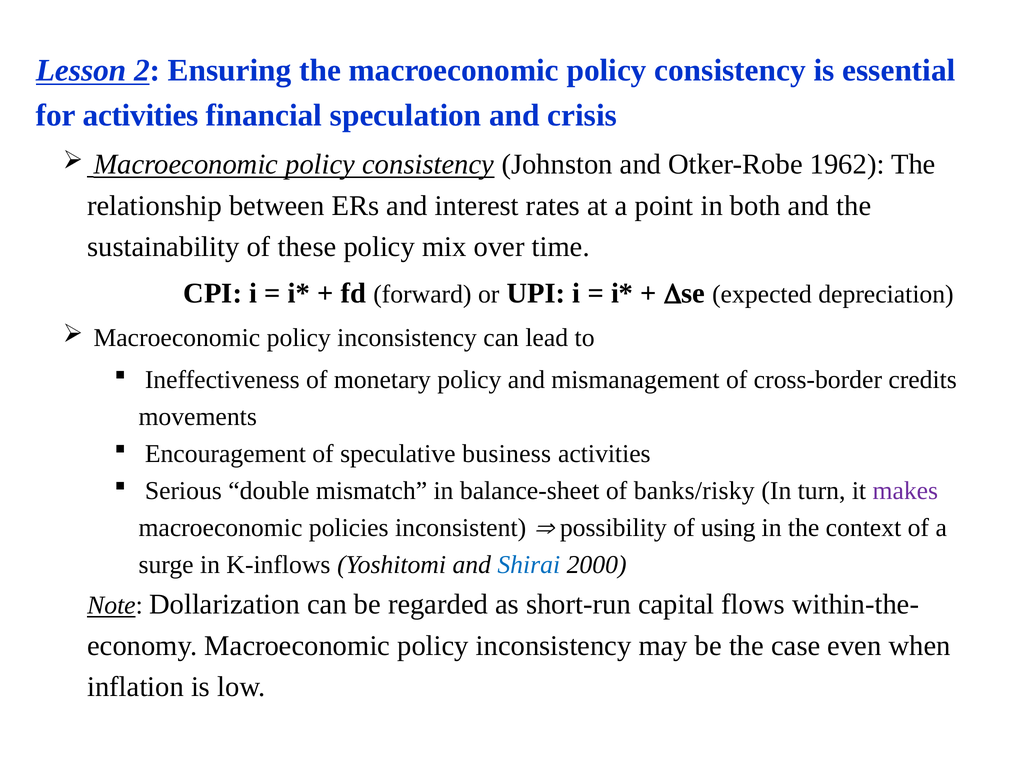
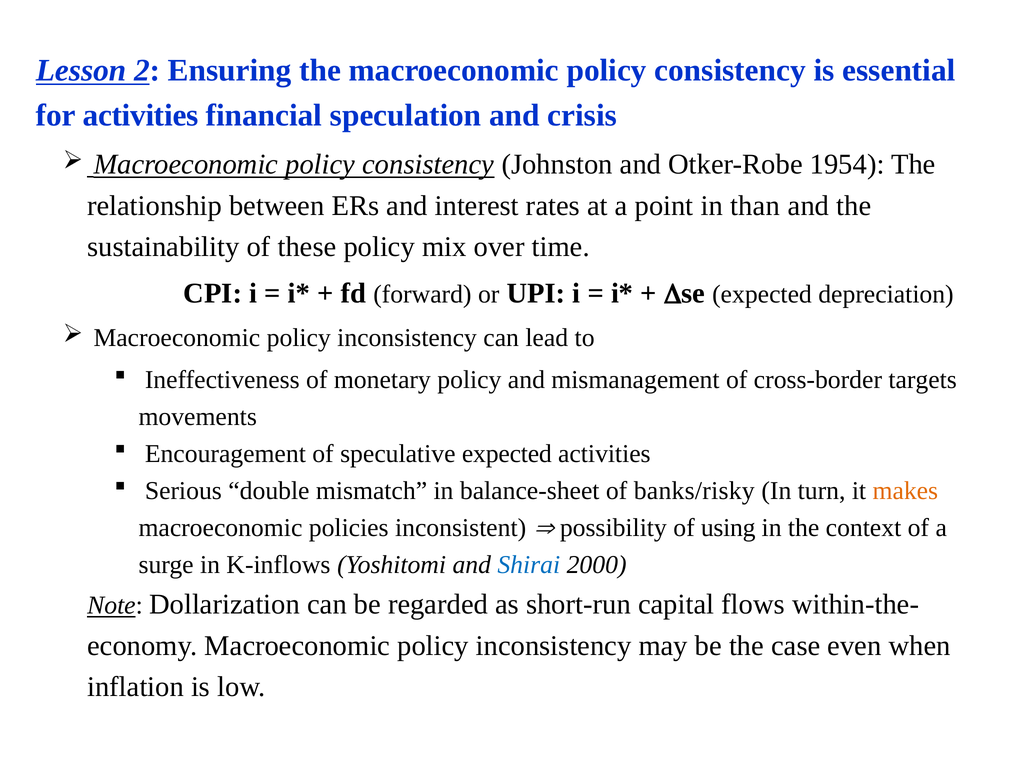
1962: 1962 -> 1954 (847, 164)
both: both -> than (755, 206)
credits: credits -> targets (923, 380)
speculative business: business -> expected (507, 454)
makes colour: purple -> orange (905, 491)
